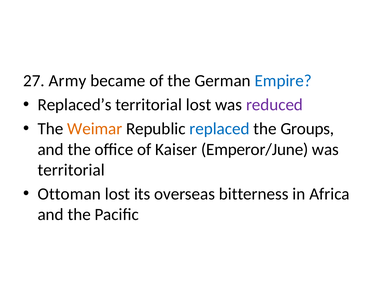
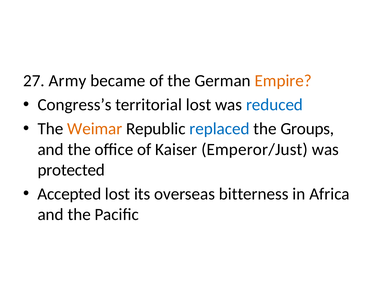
Empire colour: blue -> orange (283, 81)
Replaced’s: Replaced’s -> Congress’s (75, 105)
reduced colour: purple -> blue (275, 105)
Emperor/June: Emperor/June -> Emperor/Just (255, 149)
territorial: territorial -> protected (71, 170)
Ottoman: Ottoman -> Accepted (69, 194)
